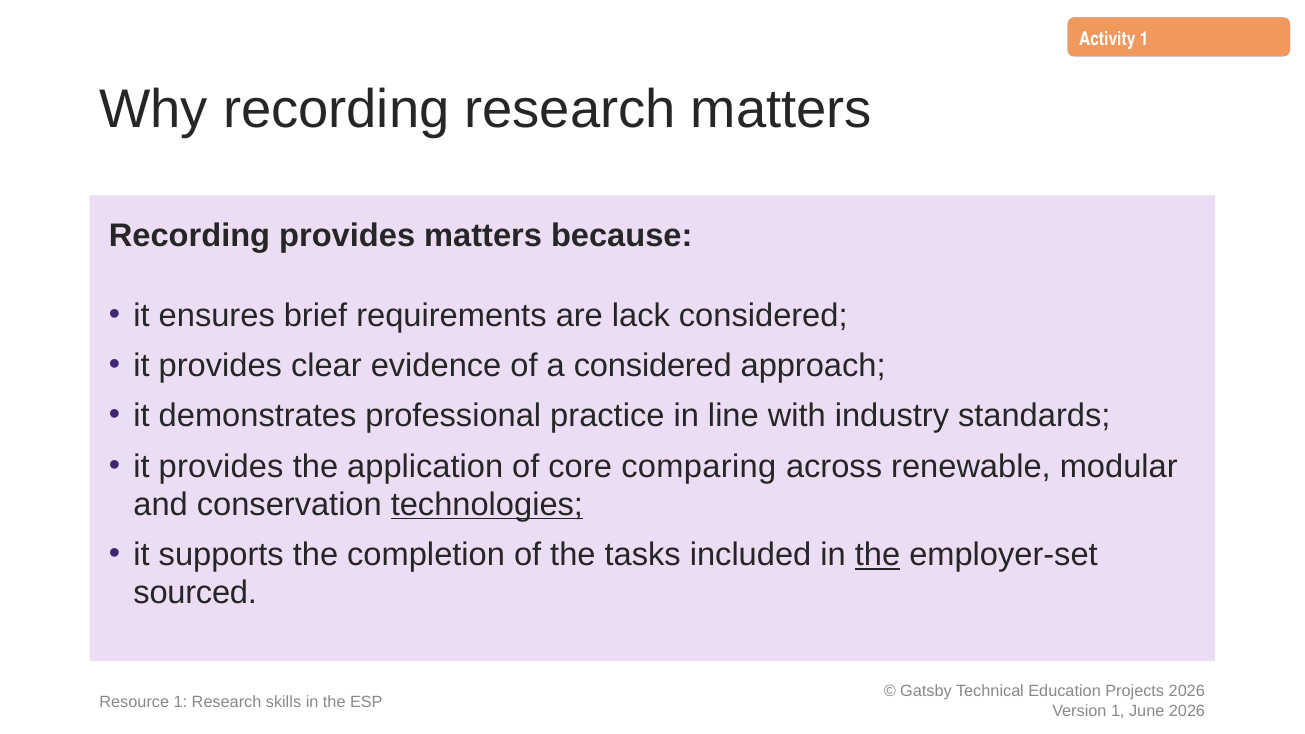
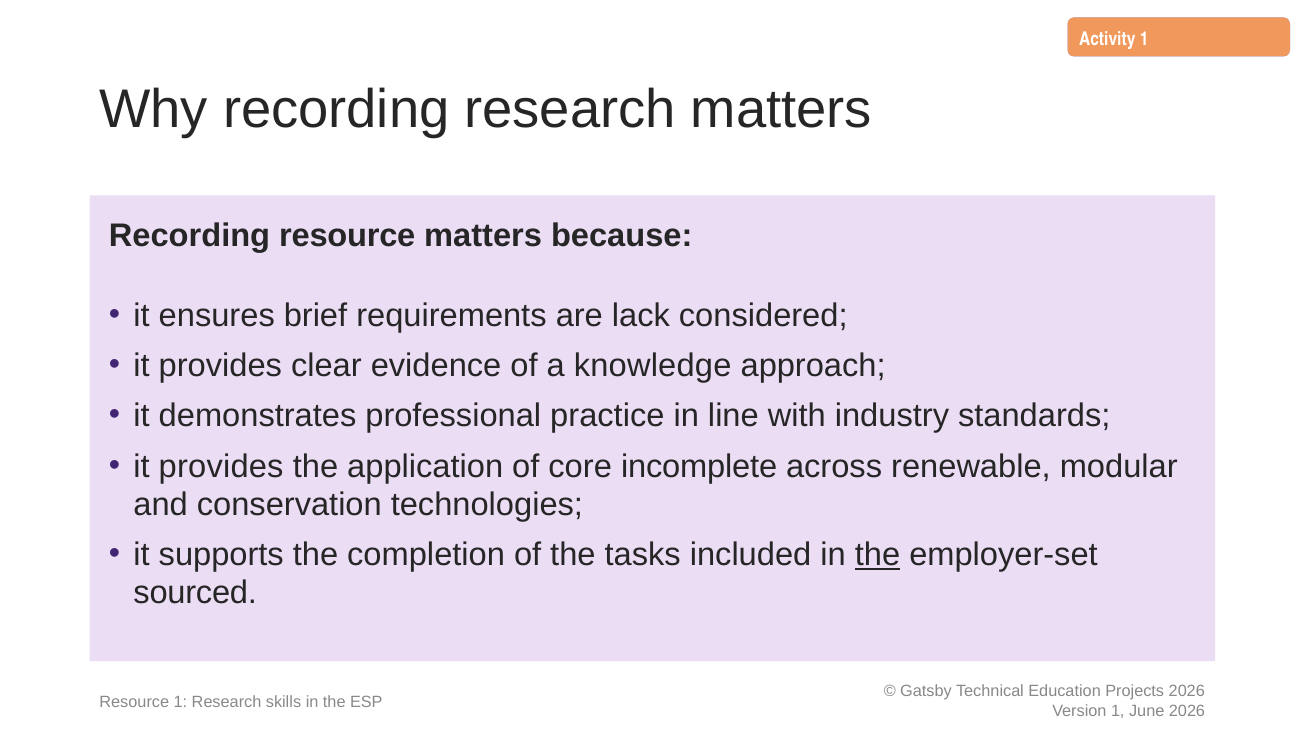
Recording provides: provides -> resource (347, 235)
a considered: considered -> knowledge (653, 366)
comparing: comparing -> incomplete (699, 466)
technologies underline: present -> none (487, 504)
